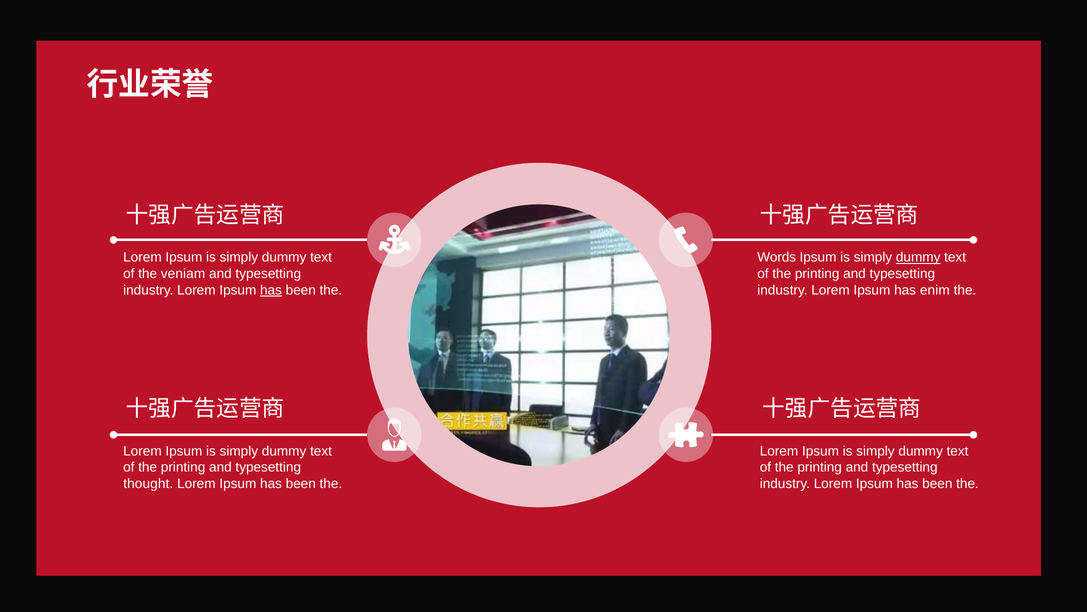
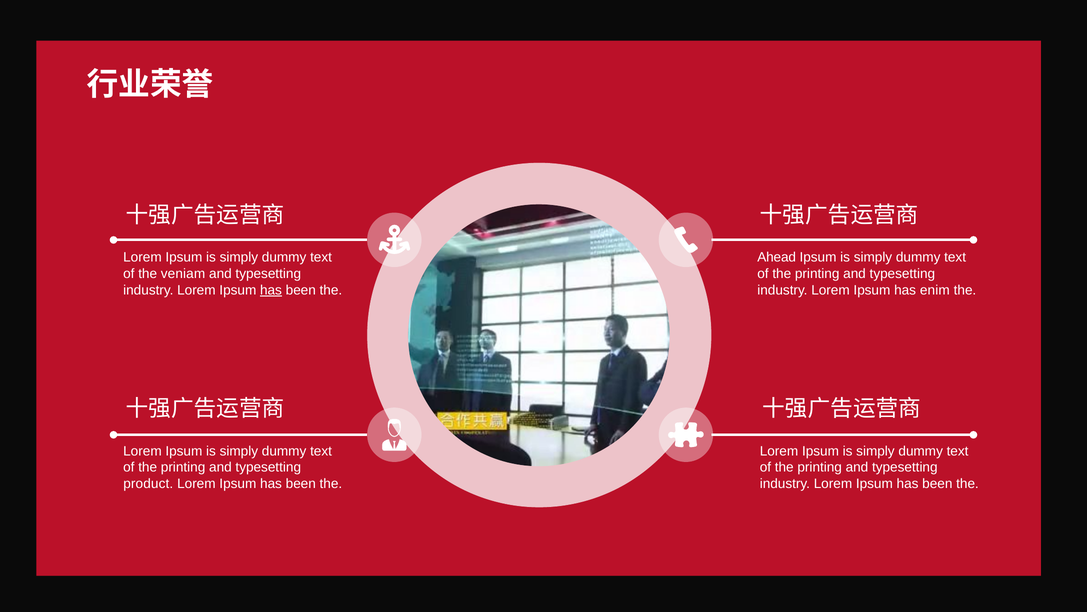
Words: Words -> Ahead (777, 257)
dummy underline: present -> none (918, 257)
thought: thought -> product (148, 483)
